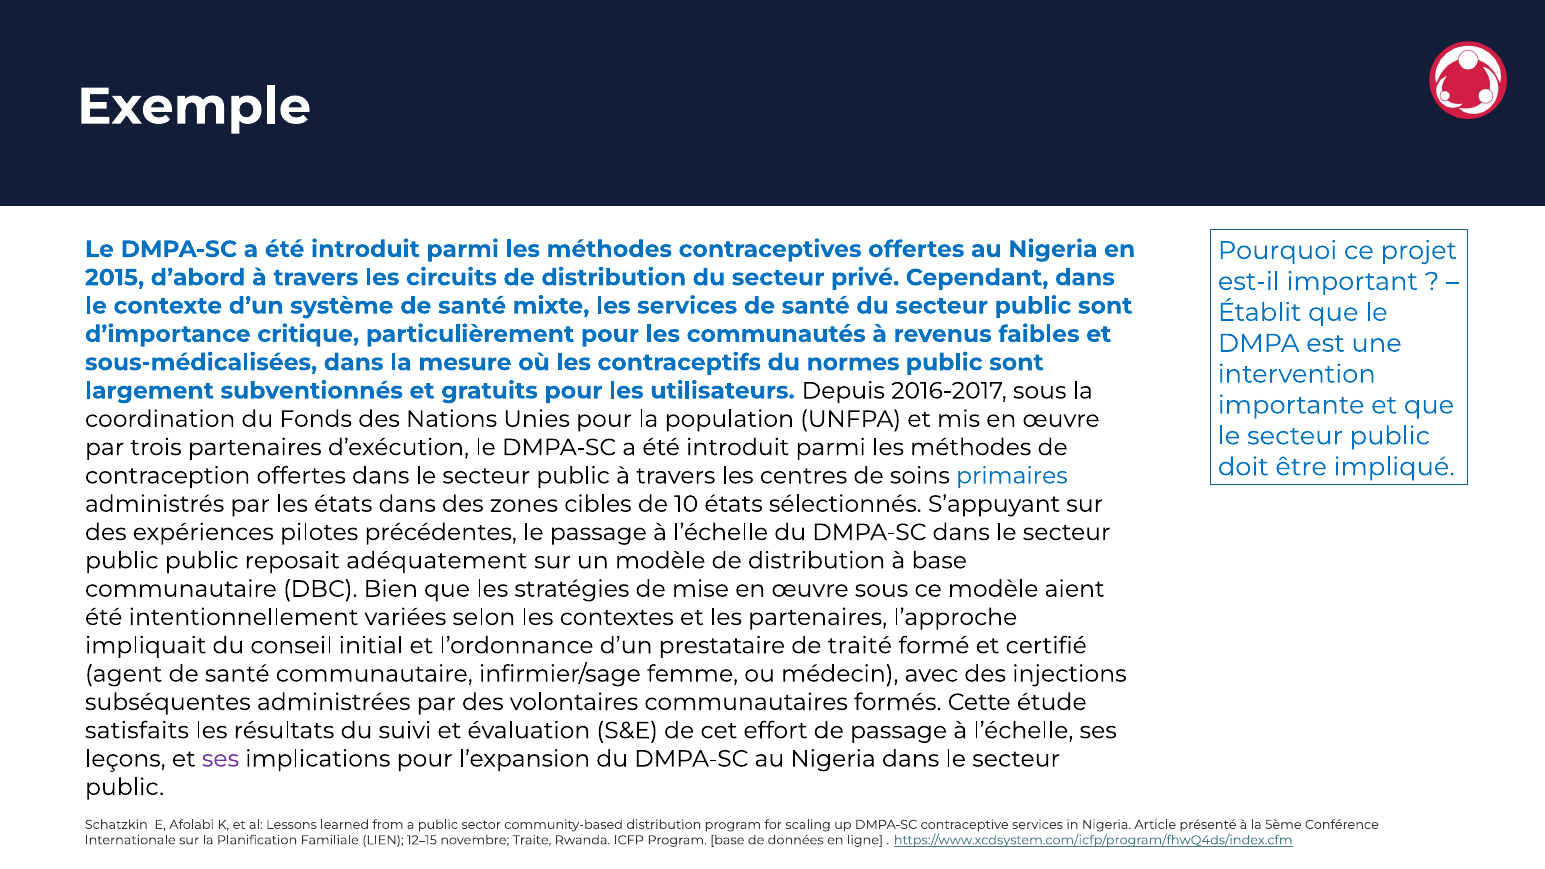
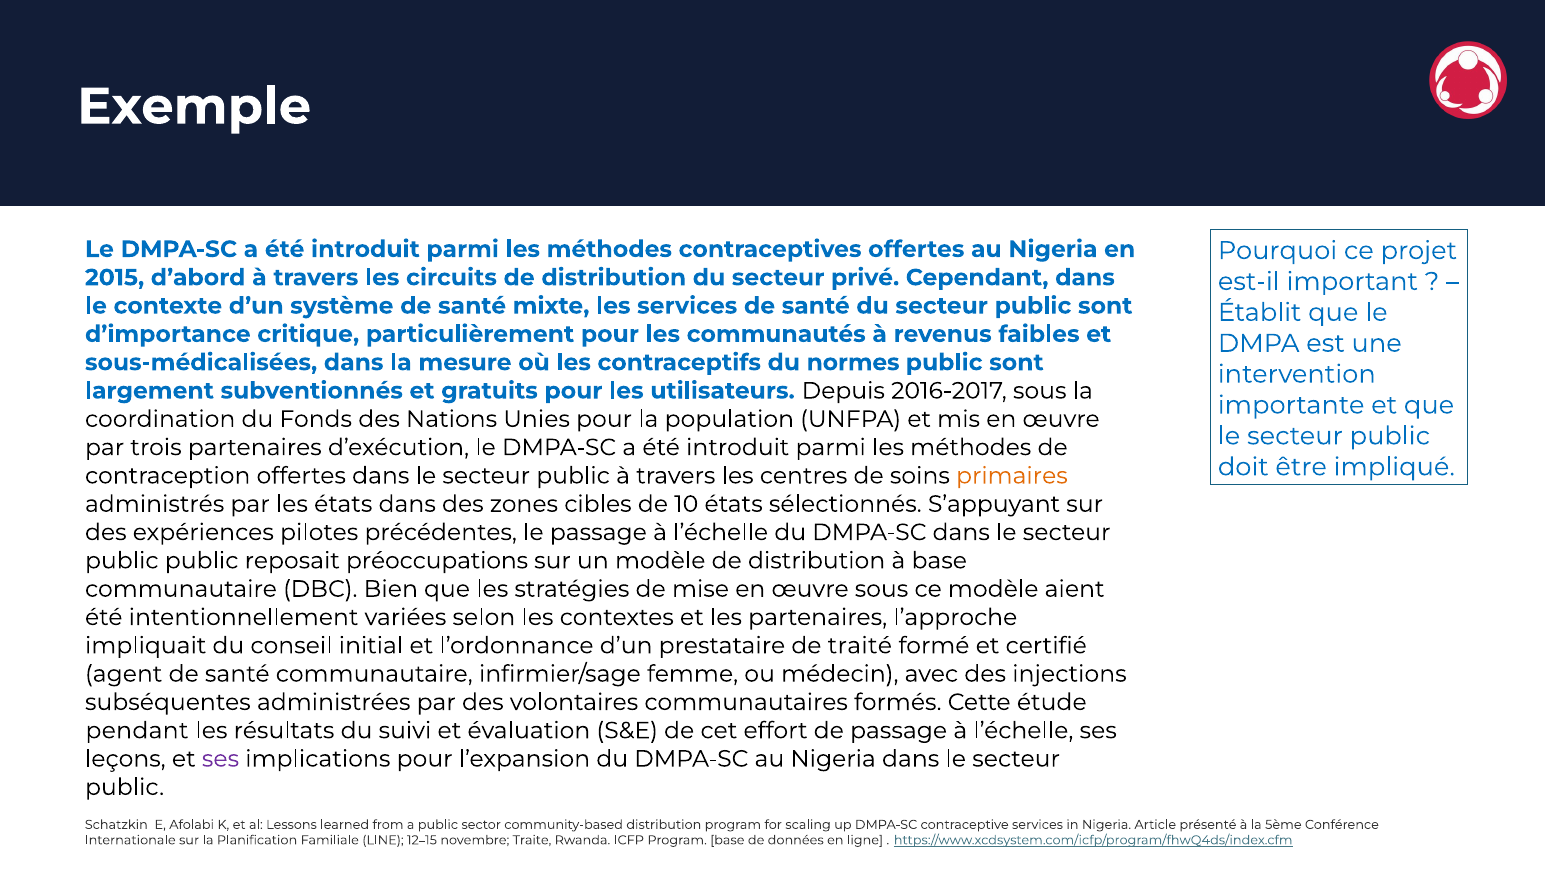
primaires colour: blue -> orange (1012, 476)
adéquatement: adéquatement -> préoccupations (437, 561)
satisfaits: satisfaits -> pendant (137, 731)
LIEN: LIEN -> LINE (383, 840)
